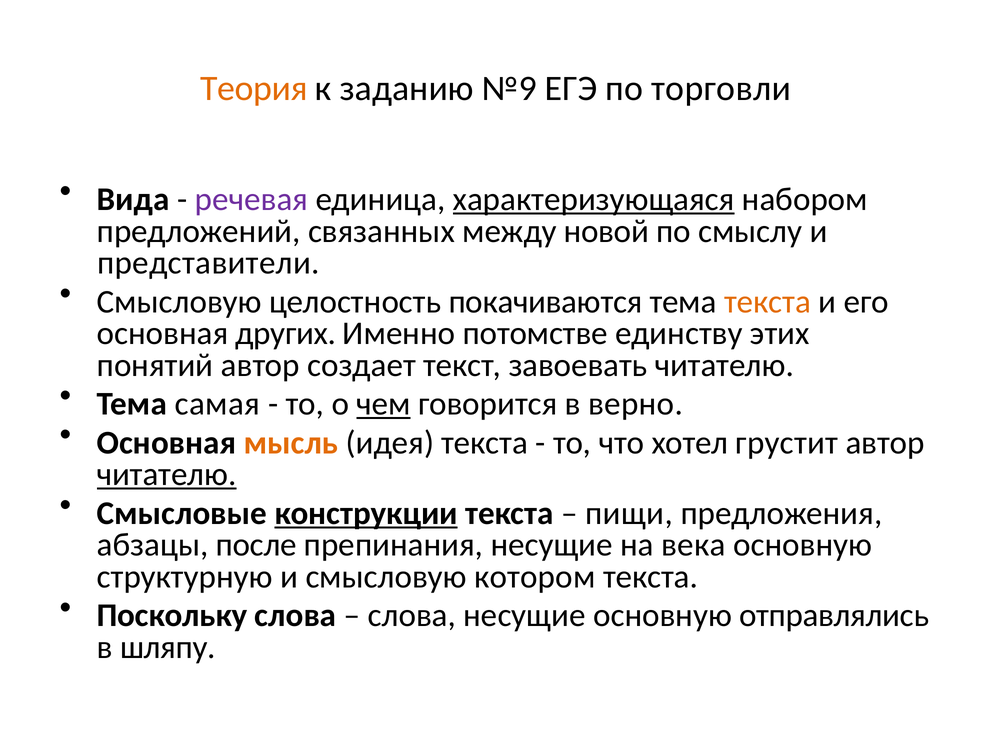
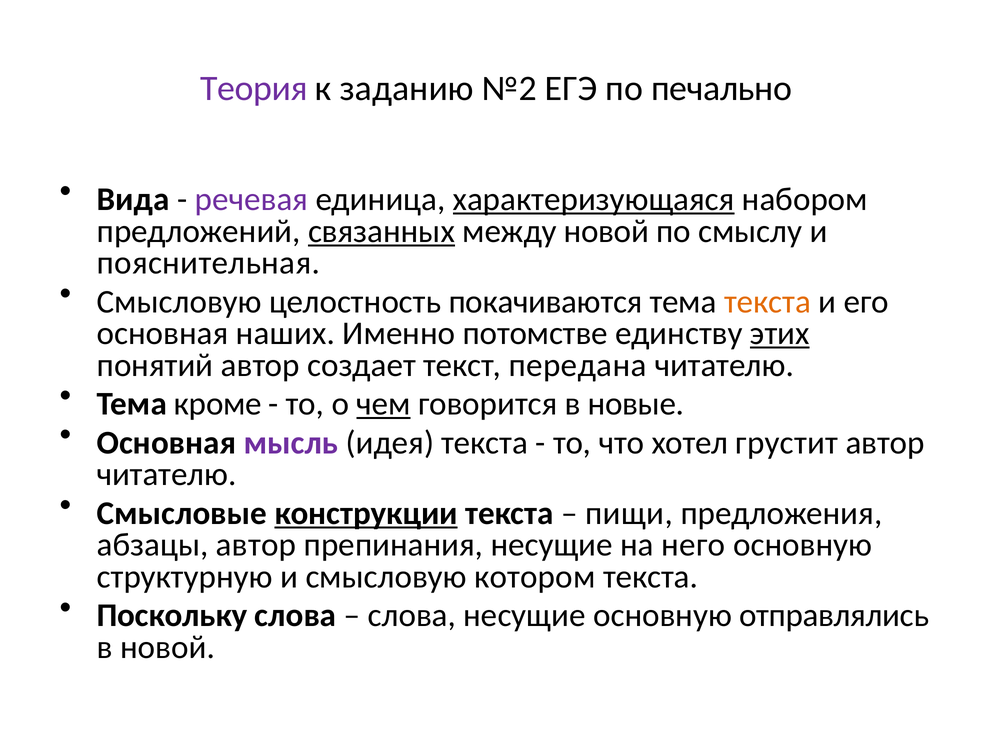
Теория colour: orange -> purple (254, 89)
№9: №9 -> №2 (509, 89)
торговли: торговли -> печально (722, 89)
связанных underline: none -> present (381, 231)
представители: представители -> пояснительная (208, 263)
других: других -> наших (285, 334)
этих underline: none -> present (780, 334)
завоевать: завоевать -> передана (578, 366)
самая: самая -> кроме (218, 404)
верно: верно -> новые (636, 404)
мысль colour: orange -> purple (291, 443)
читателю underline: present -> none (167, 475)
абзацы после: после -> автор (256, 546)
века: века -> него (693, 546)
в шляпу: шляпу -> новой (168, 648)
